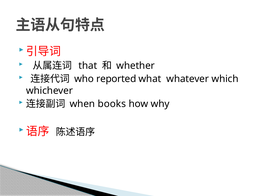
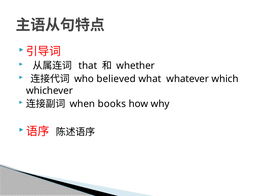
reported: reported -> believed (116, 79)
